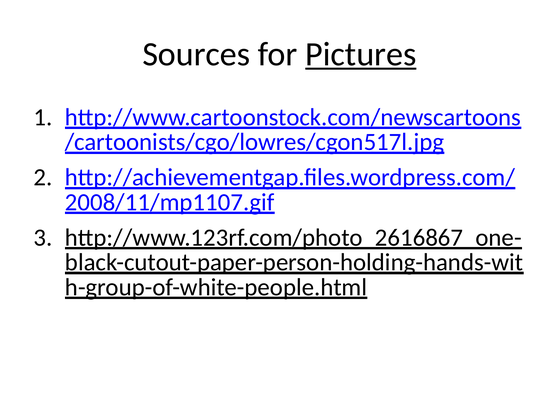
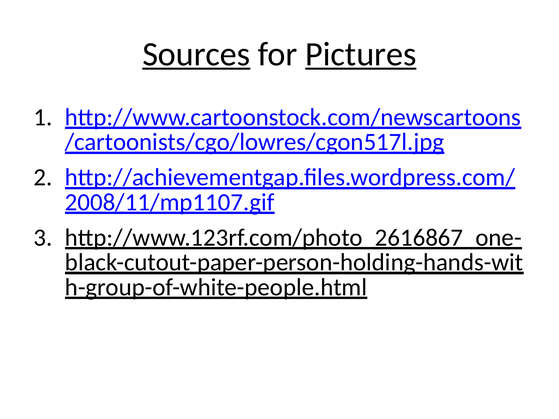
Sources underline: none -> present (196, 54)
